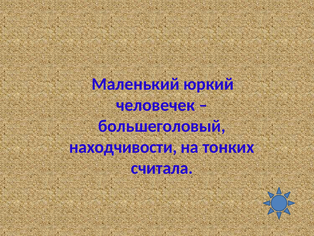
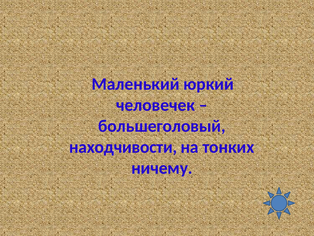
считала: считала -> ничему (162, 168)
